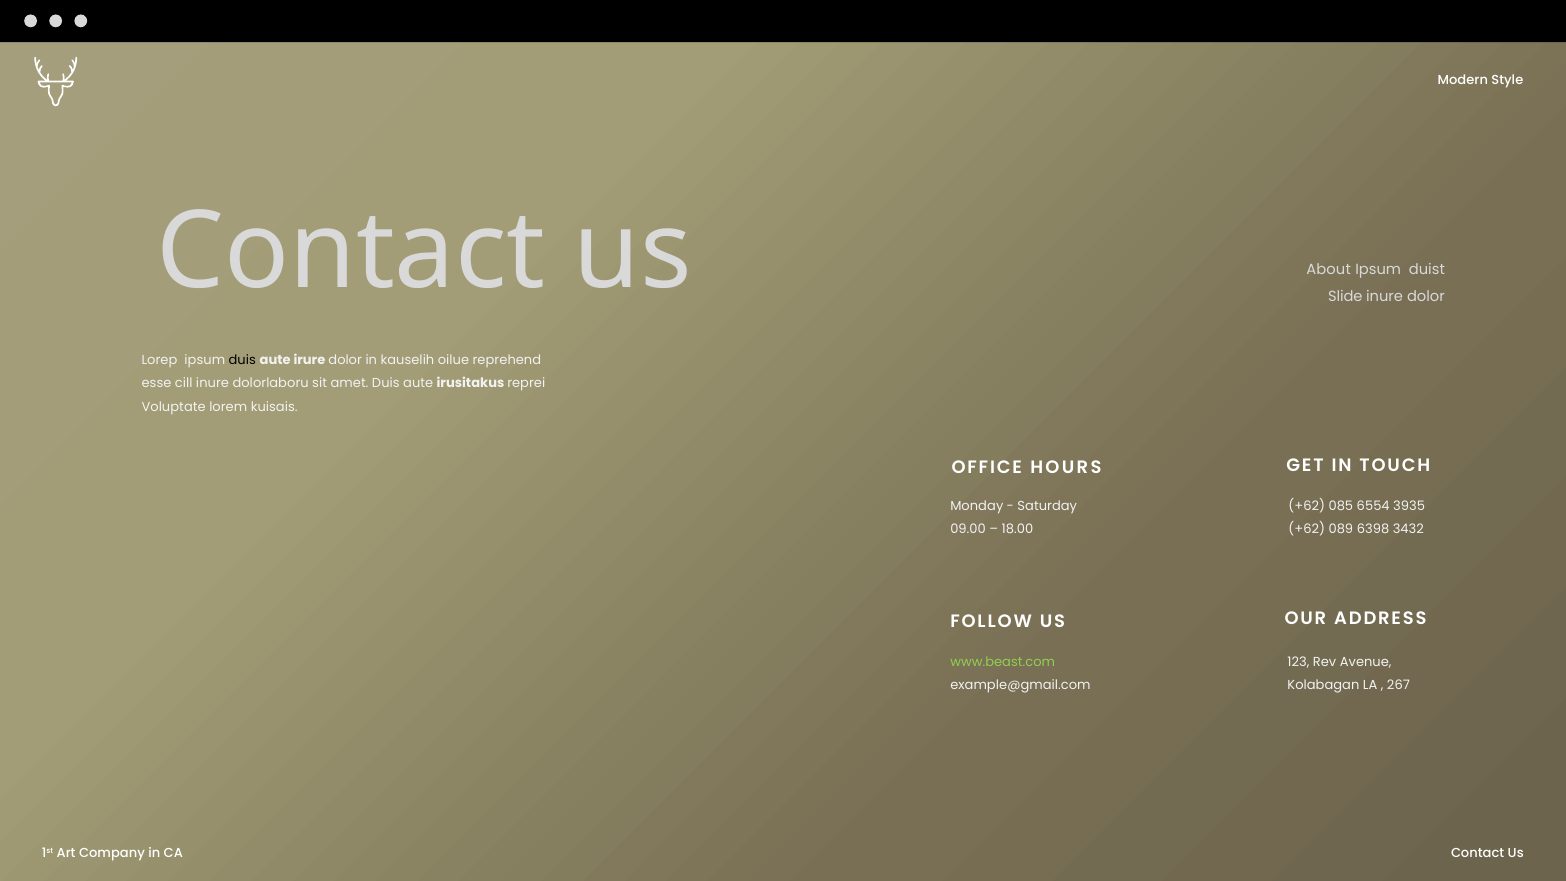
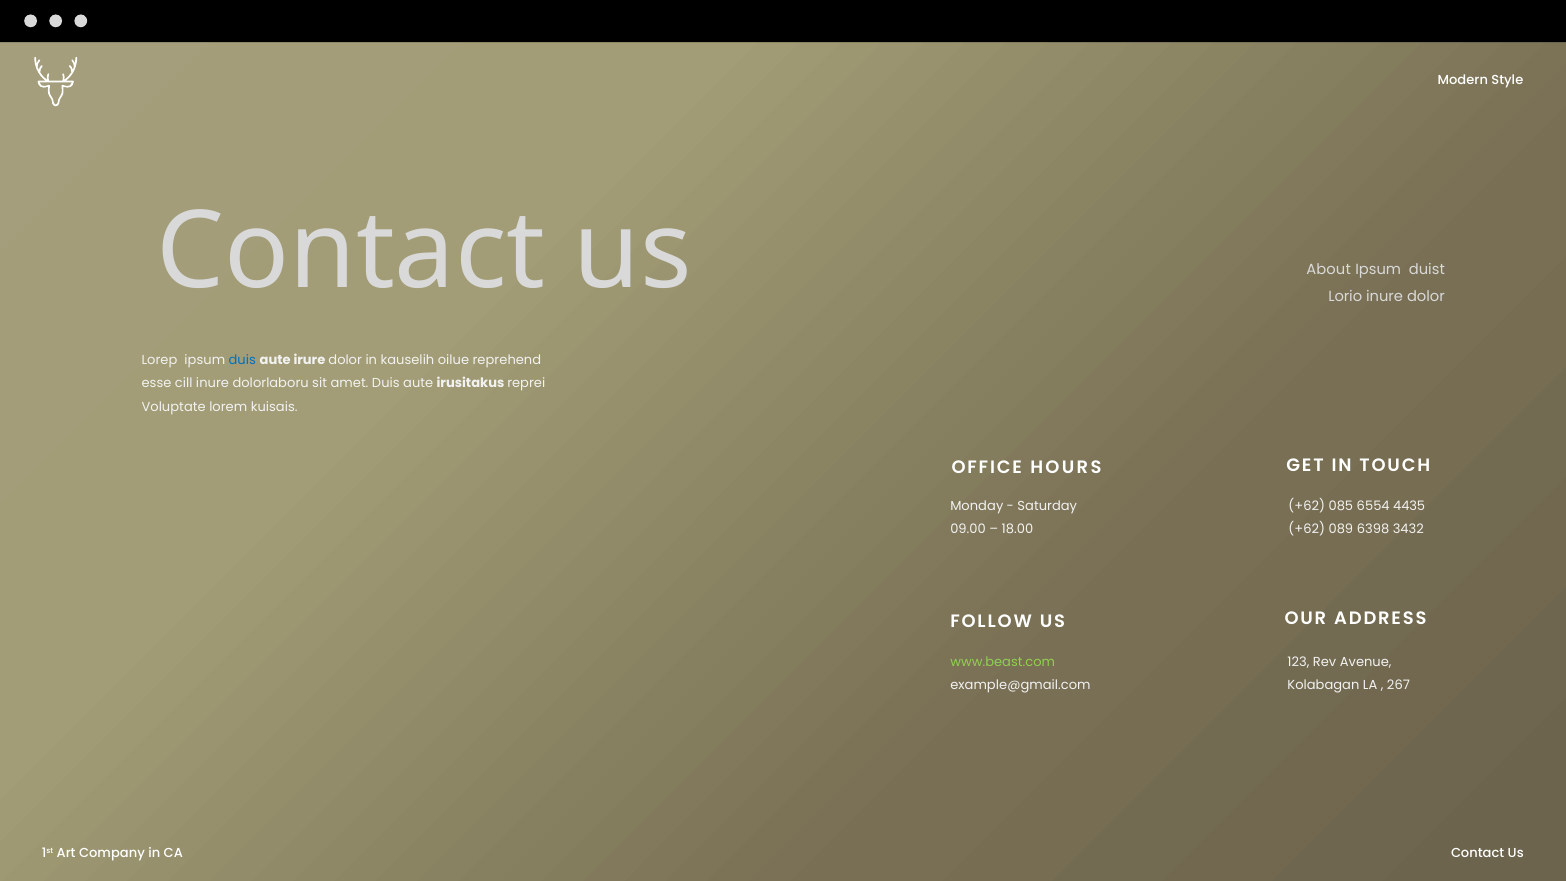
Slide: Slide -> Lorio (1345, 296)
duis colour: black -> blue (242, 360)
3935: 3935 -> 4435 (1409, 506)
